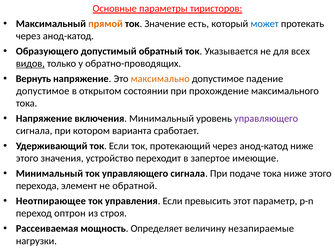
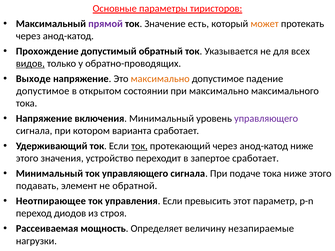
прямой colour: orange -> purple (106, 24)
может colour: blue -> orange (265, 24)
Образующего: Образующего -> Прохождение (47, 51)
Вернуть: Вернуть -> Выходе (33, 79)
при прохождение: прохождение -> максимально (219, 91)
ток underline: none -> present (139, 146)
запертое имеющие: имеющие -> сработает (256, 159)
перехода: перехода -> подавать (37, 186)
оптрон: оптрон -> диодов (70, 214)
